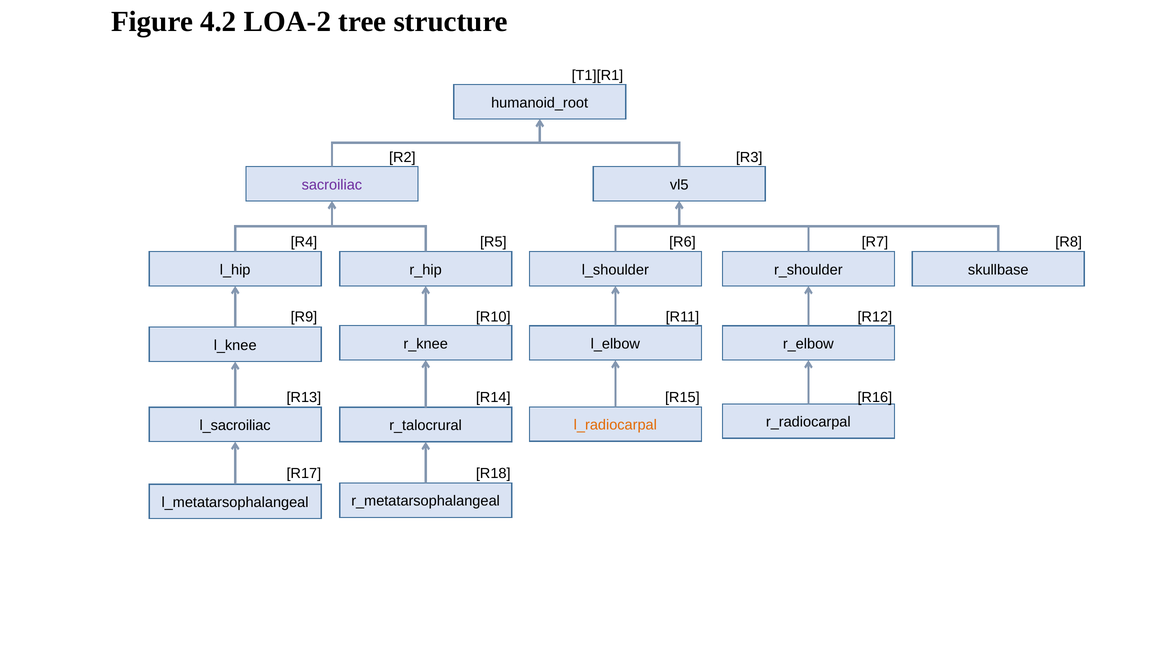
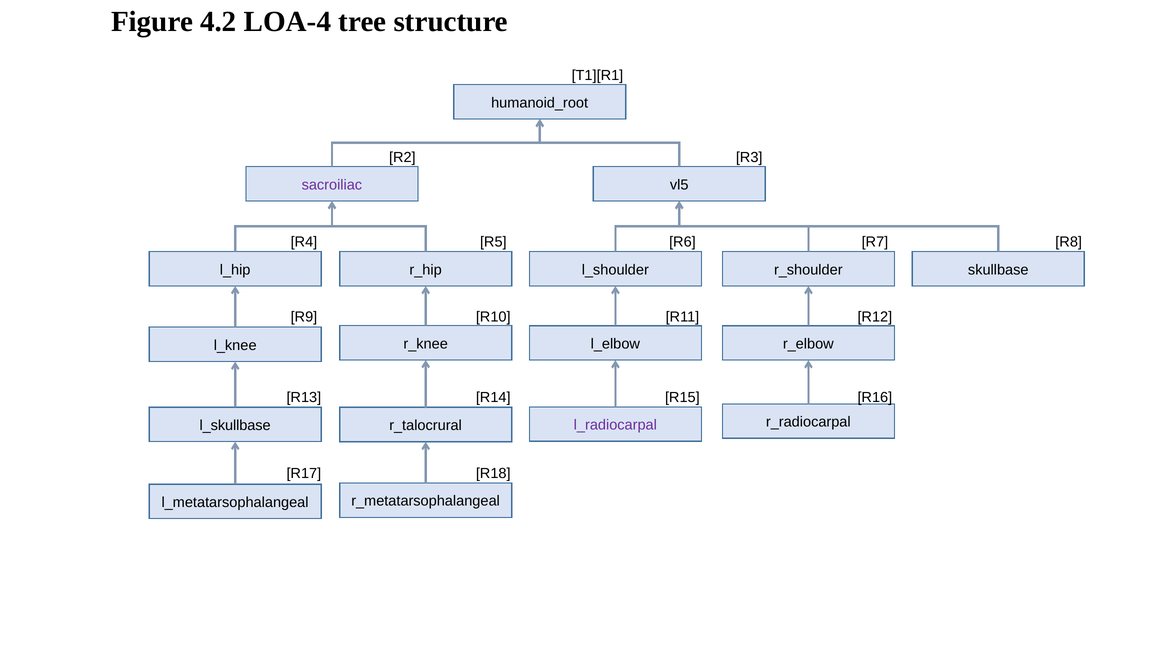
LOA-2: LOA-2 -> LOA-4 (287, 21)
l_radiocarpal colour: orange -> purple (615, 425)
l_sacroiliac: l_sacroiliac -> l_skullbase (235, 425)
